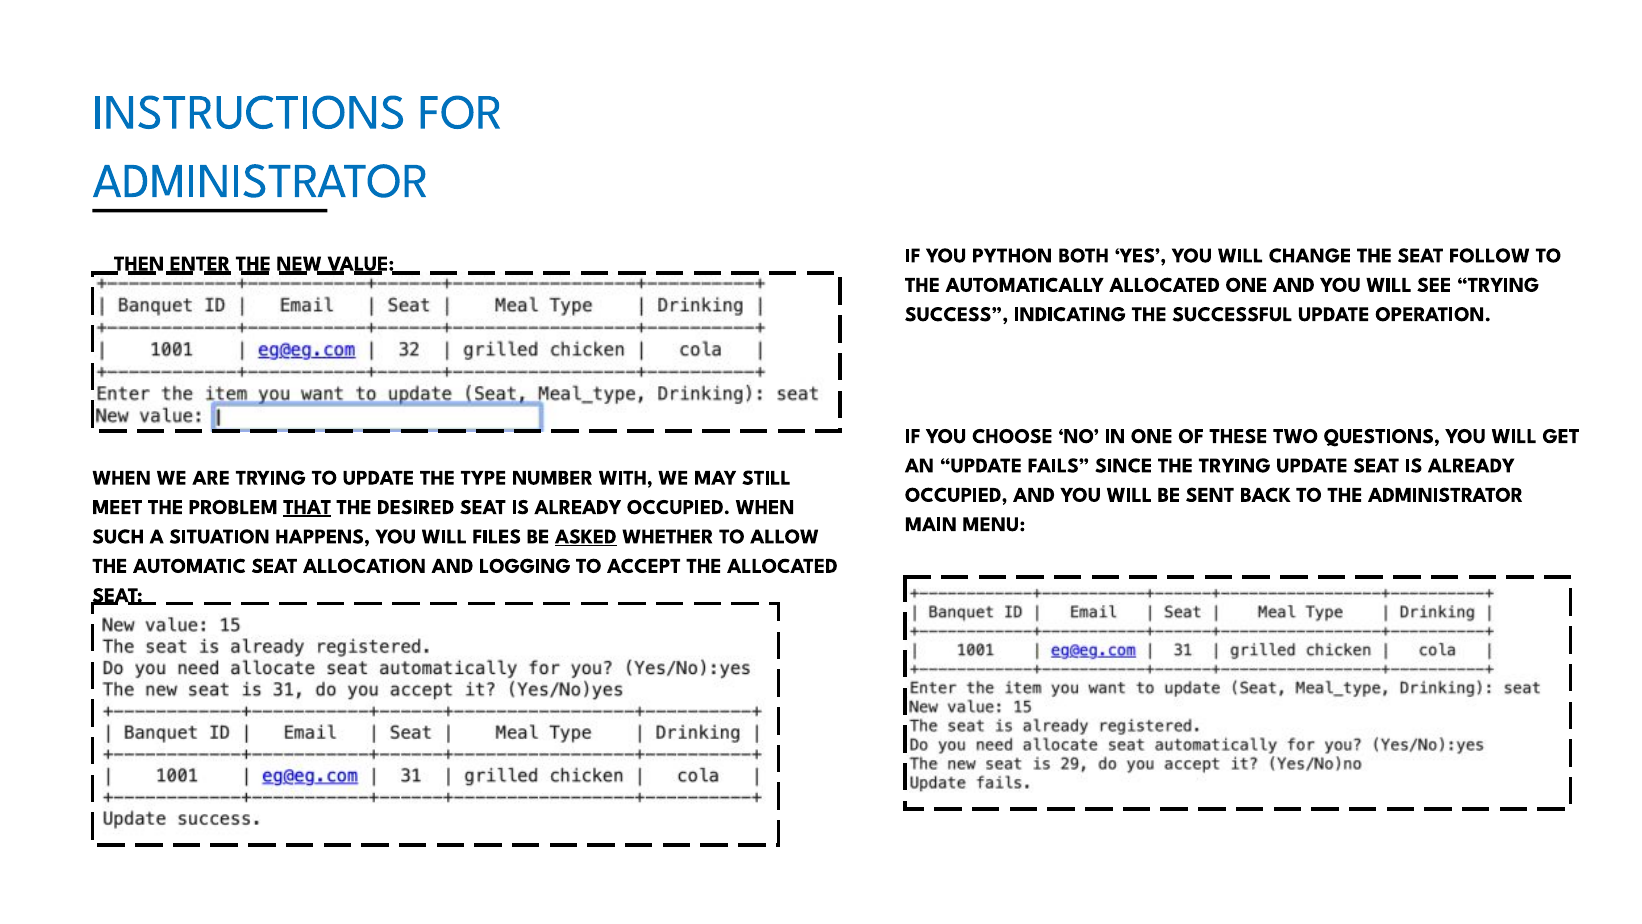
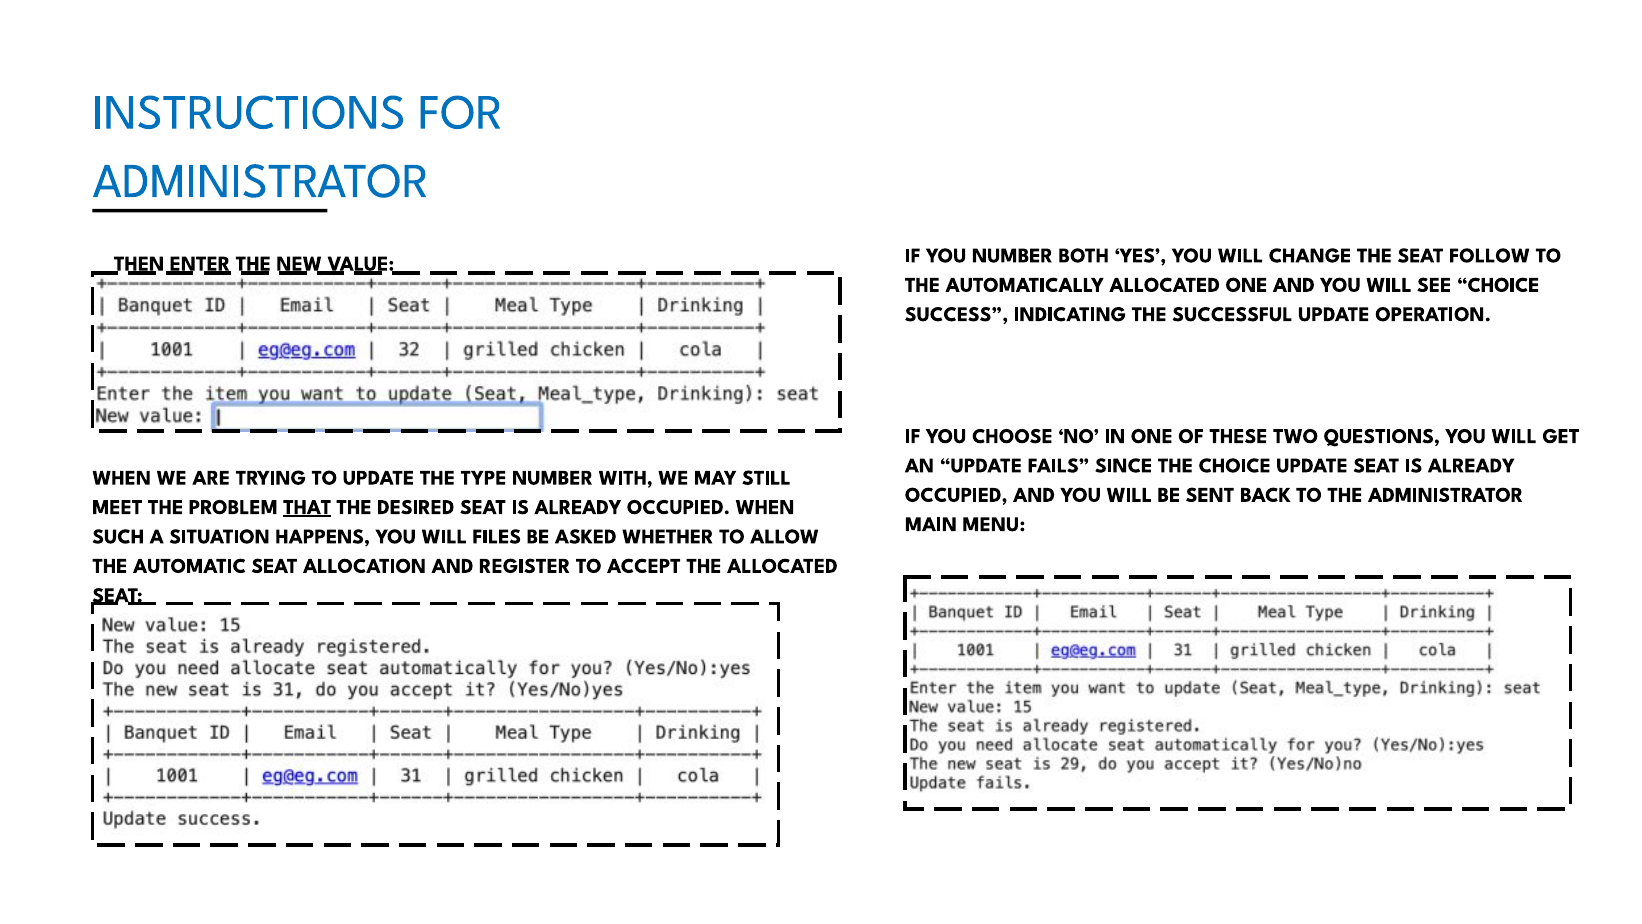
YOU PYTHON: PYTHON -> NUMBER (1013, 255)
SEE TRYING: TRYING -> CHOICE (1498, 285)
THE TRYING: TRYING -> CHOICE (1235, 465)
ASKED underline: present -> none (586, 536)
LOGGING: LOGGING -> REGISTER (525, 566)
